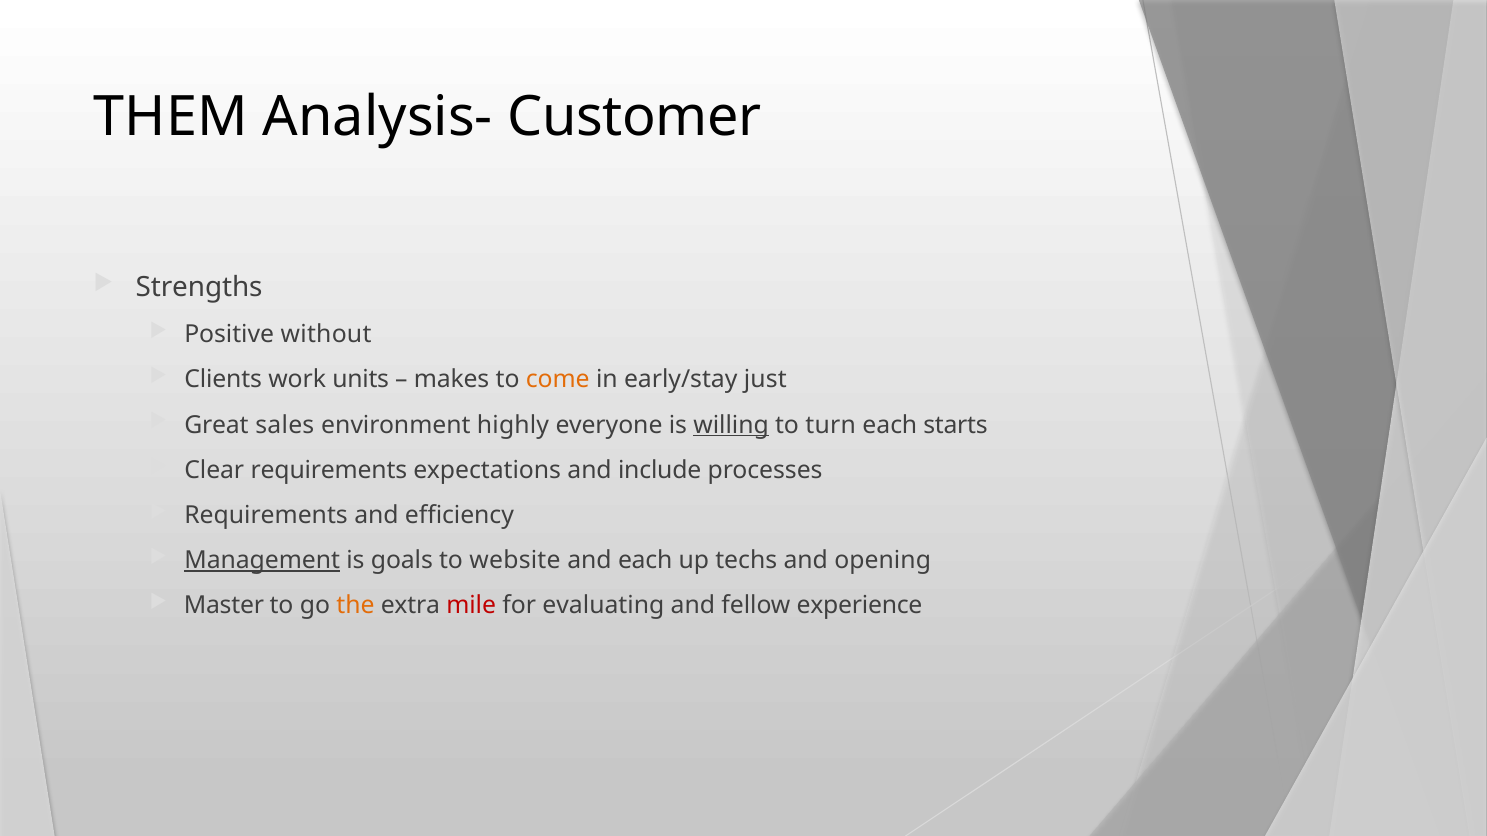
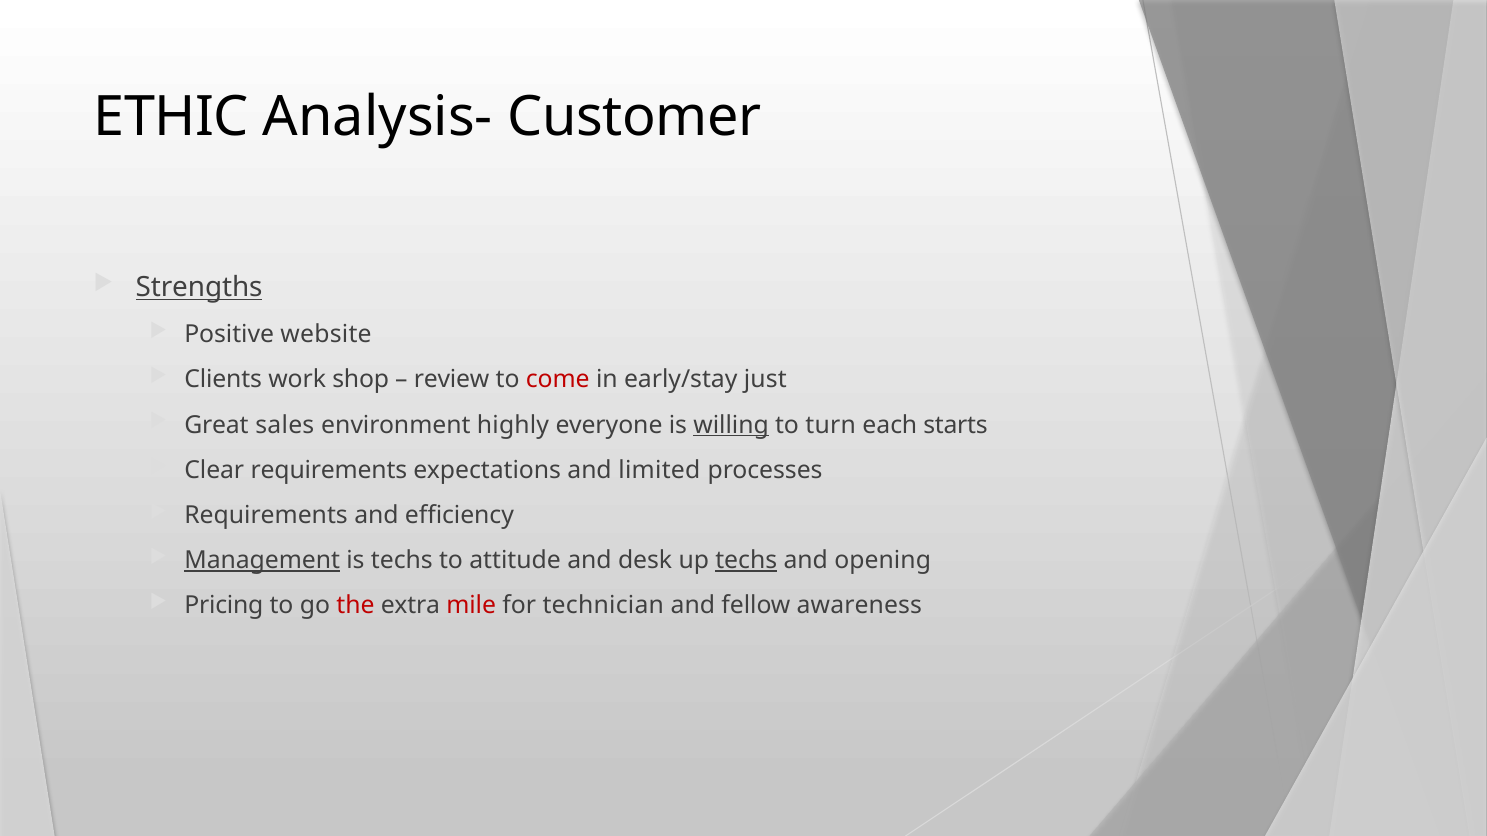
THEM: THEM -> ETHIC (171, 117)
Strengths underline: none -> present (199, 288)
without: without -> website (326, 335)
units: units -> shop (361, 380)
makes: makes -> review (452, 380)
come colour: orange -> red (558, 380)
include: include -> limited (659, 470)
is goals: goals -> techs (402, 561)
website: website -> attitude (515, 561)
and each: each -> desk (645, 561)
techs underline: none -> present (746, 561)
Master: Master -> Pricing (224, 606)
the colour: orange -> red (355, 606)
evaluating: evaluating -> technician (603, 606)
experience: experience -> awareness (859, 606)
